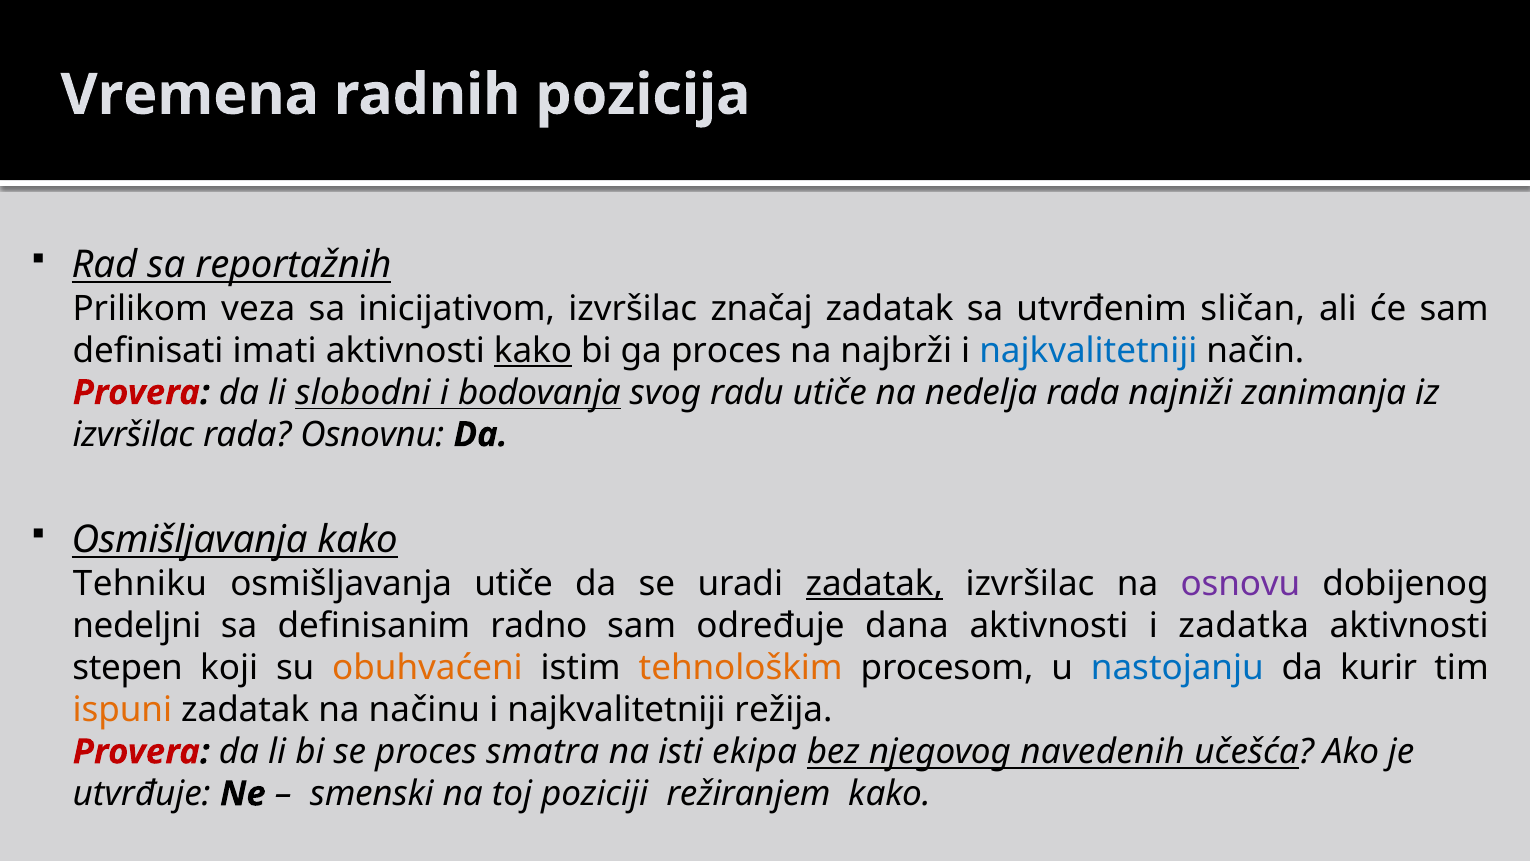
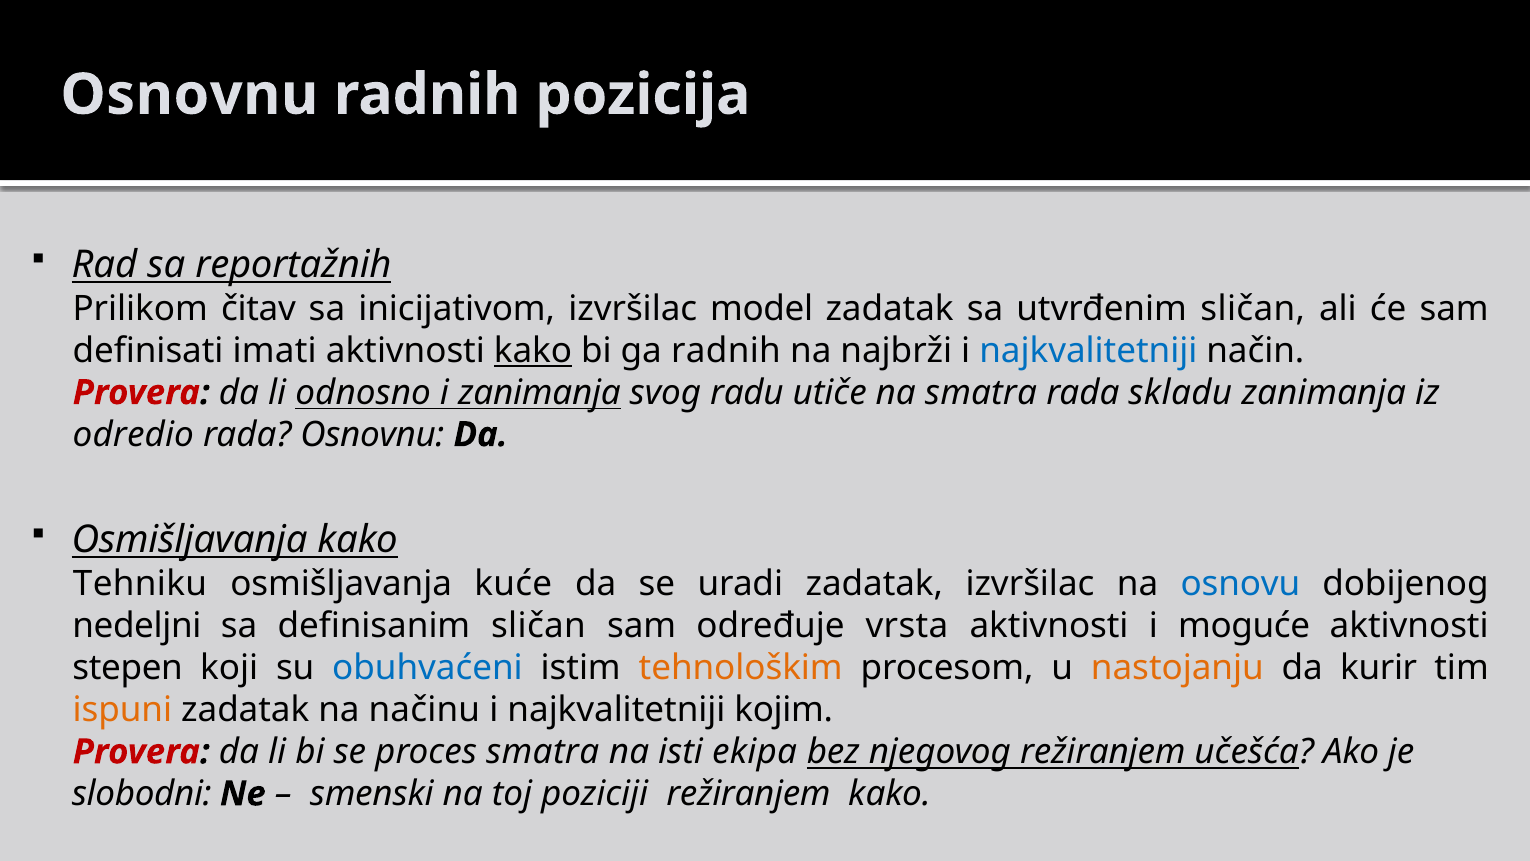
Vremena: Vremena -> Osnovnu (189, 95)
veza: veza -> čitav (258, 308)
značaj: značaj -> model (762, 308)
ga proces: proces -> radnih (726, 350)
slobodni: slobodni -> odnosno (363, 392)
i bodovanja: bodovanja -> zanimanja (539, 392)
na nedelja: nedelja -> smatra (981, 392)
najniži: najniži -> skladu (1180, 392)
izvršilac: izvršilac -> odredio (133, 434)
osmišljavanja utiče: utiče -> kuće (513, 583)
zadatak underline: present -> none (874, 583)
osnovu colour: purple -> blue (1240, 583)
definisanim radno: radno -> sličan (539, 625)
dana: dana -> vrsta (907, 625)
zadatka: zadatka -> moguće (1244, 625)
obuhvaćeni colour: orange -> blue (427, 667)
nastojanju colour: blue -> orange (1177, 667)
režija: režija -> kojim (784, 709)
njegovog navedenih: navedenih -> režiranjem (1103, 752)
utvrđuje: utvrđuje -> slobodni (142, 794)
